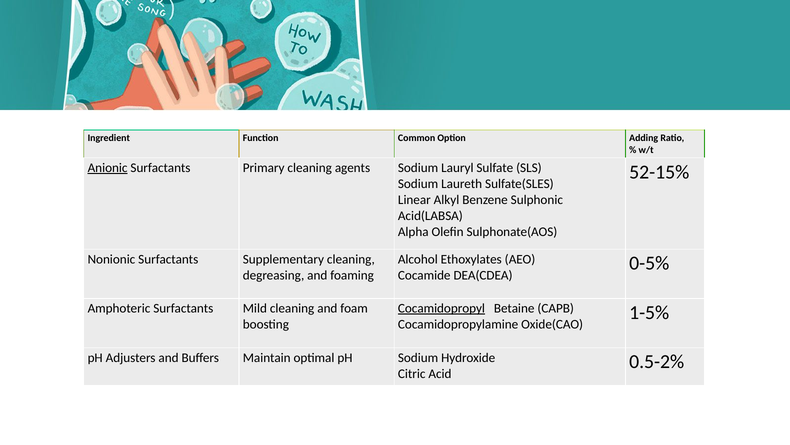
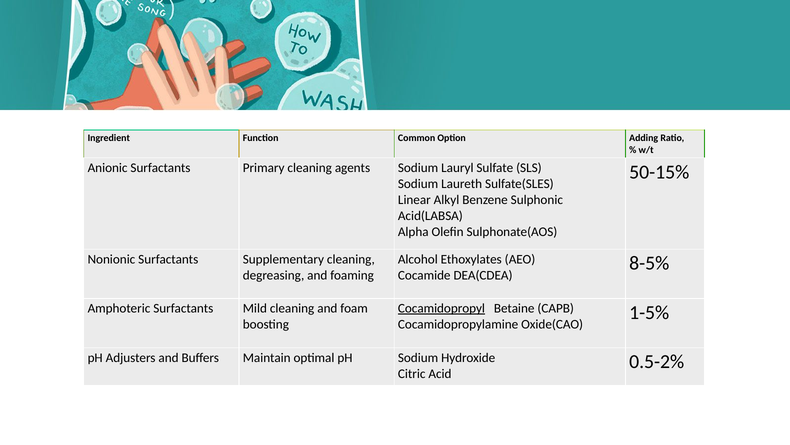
Anionic underline: present -> none (108, 168)
52-15%: 52-15% -> 50-15% (659, 172)
0-5%: 0-5% -> 8-5% (649, 263)
